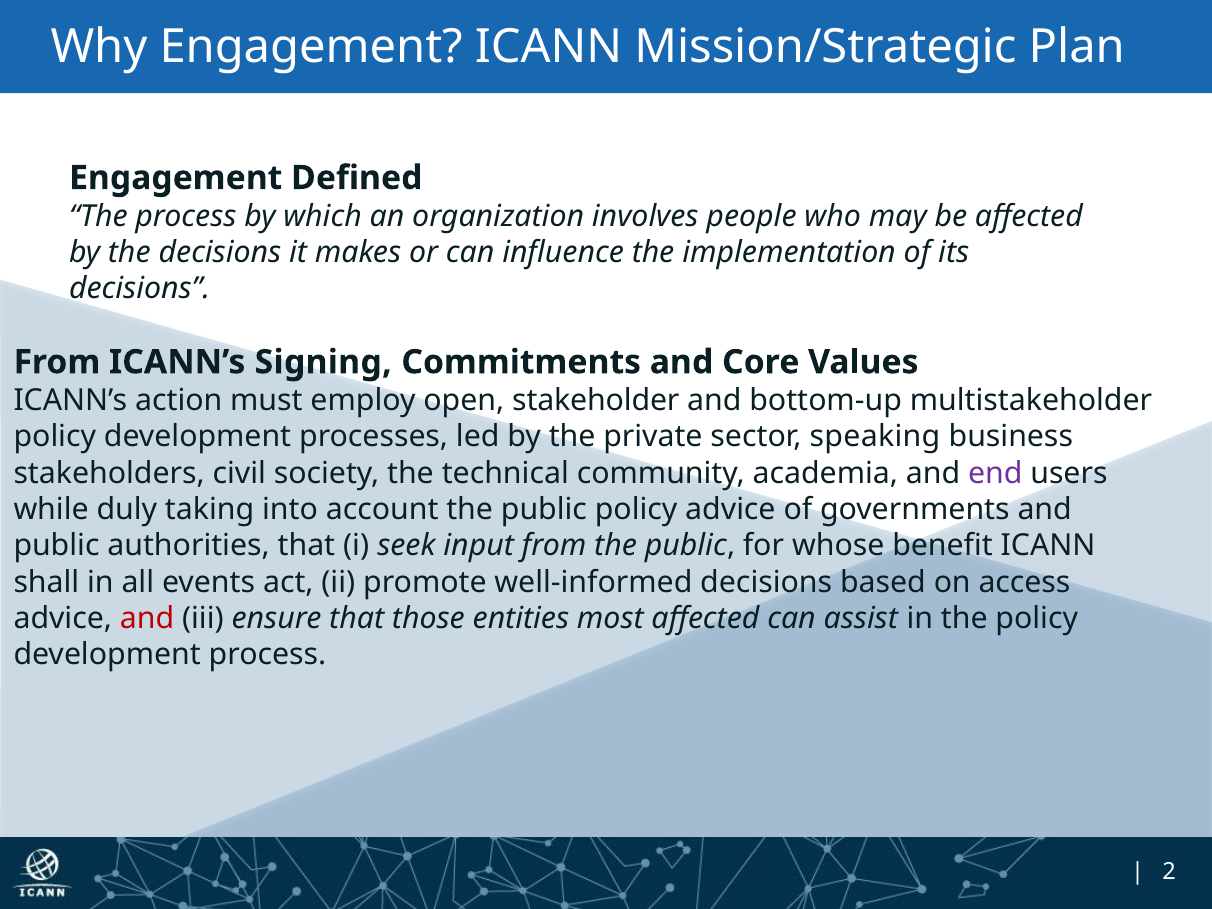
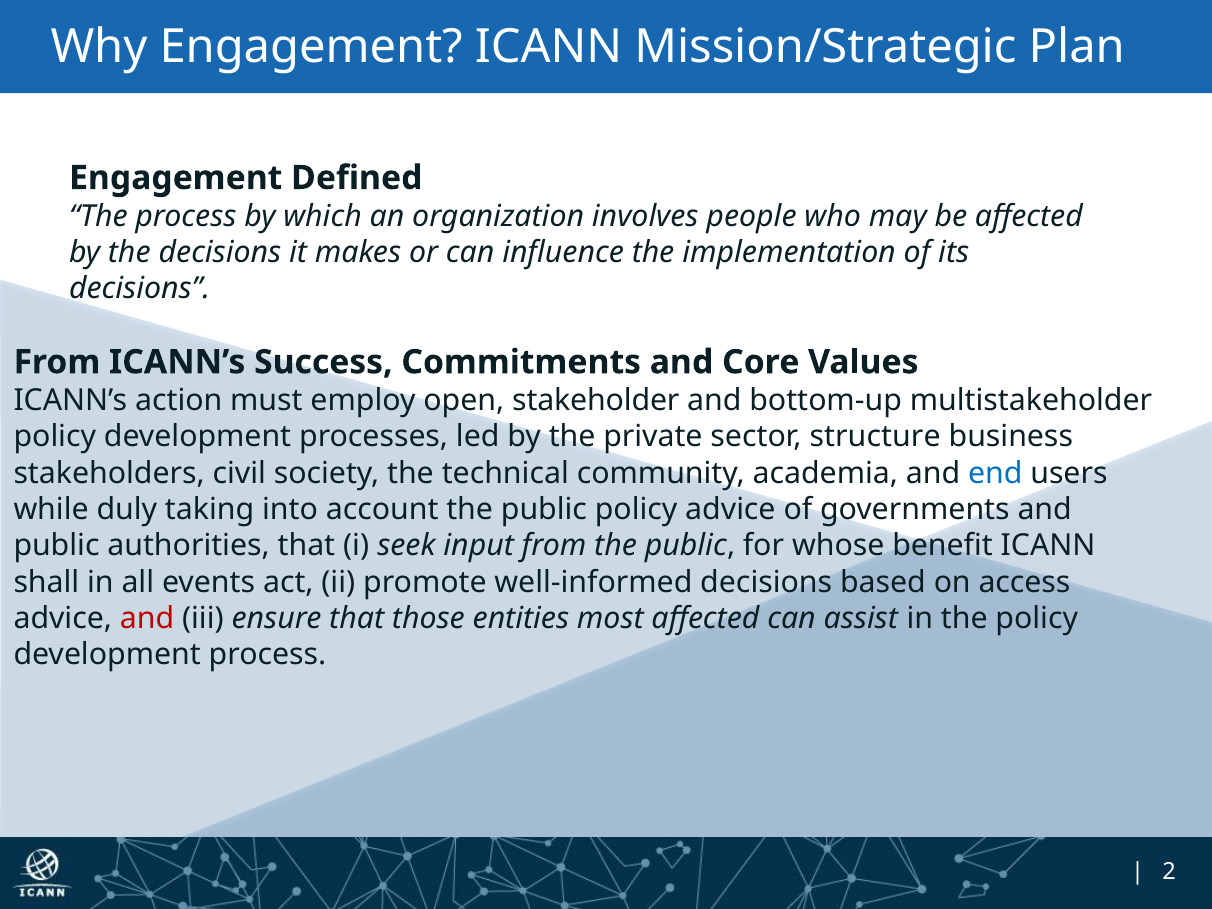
Signing: Signing -> Success (323, 362)
speaking: speaking -> structure (875, 437)
end colour: purple -> blue (995, 473)
